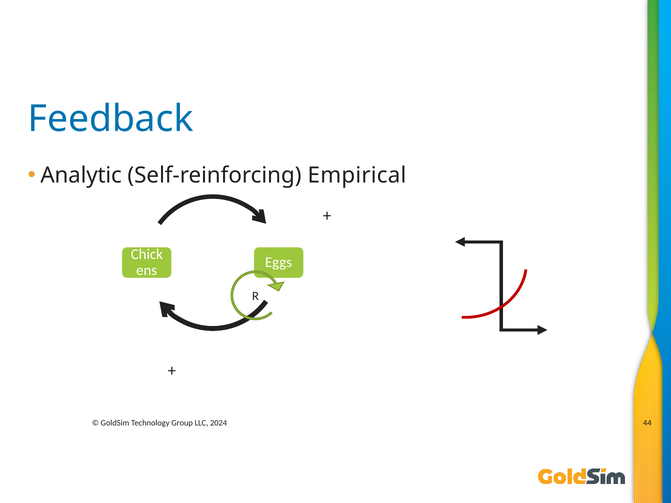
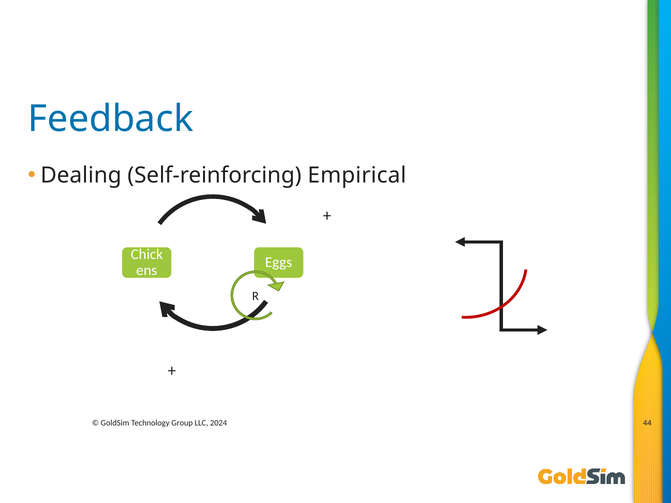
Analytic: Analytic -> Dealing (81, 175)
